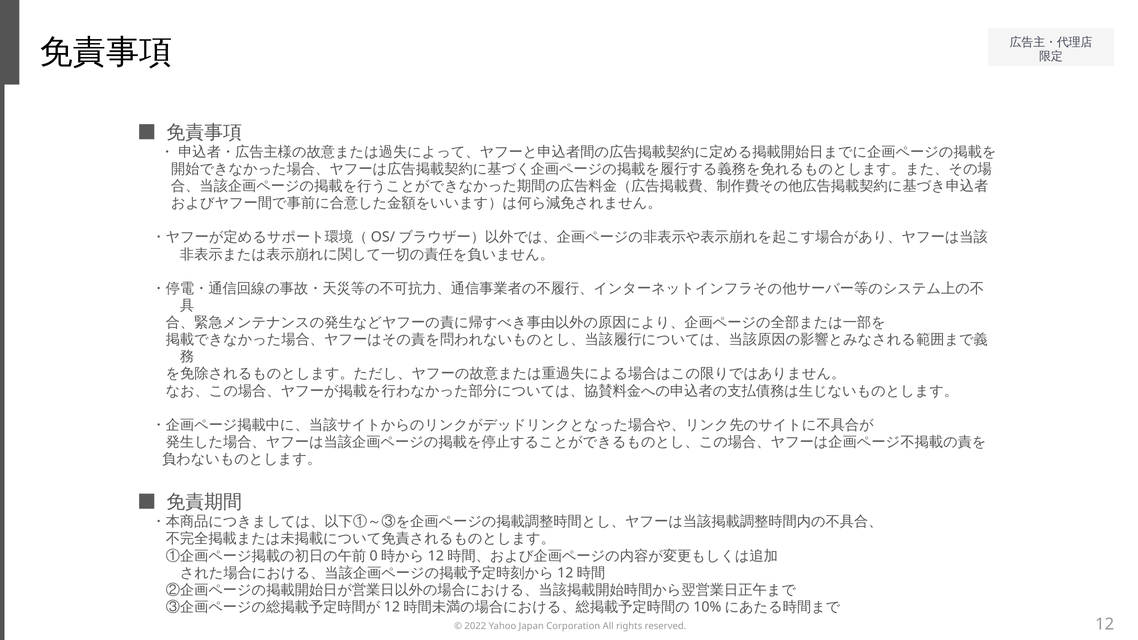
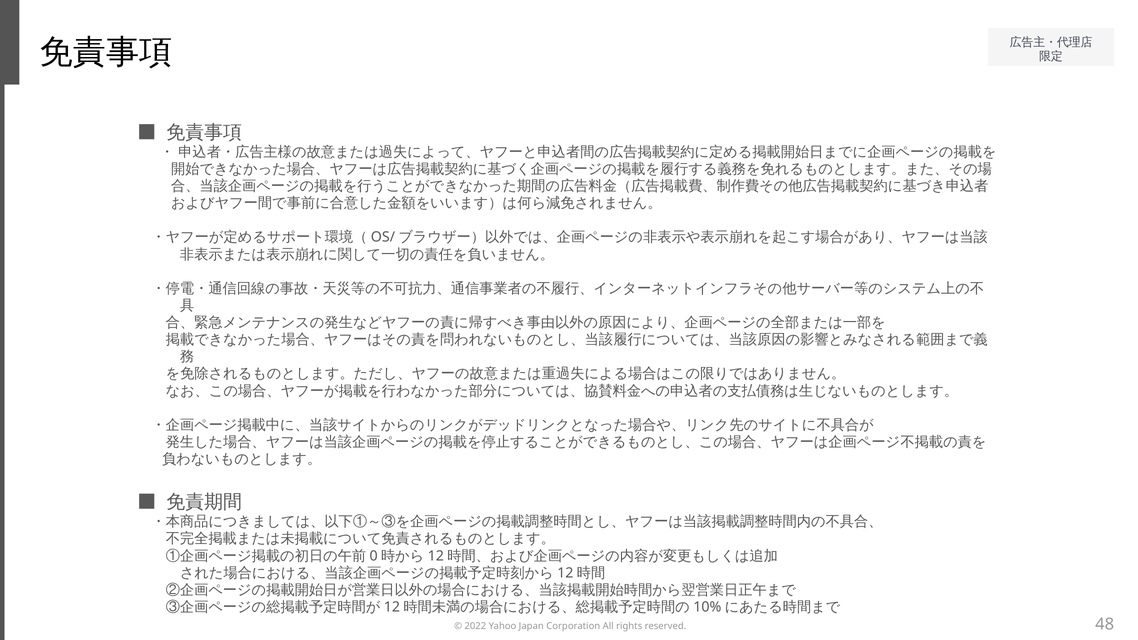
12: 12 -> 48 (1105, 624)
